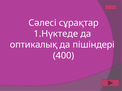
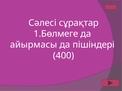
1.Нүктеде: 1.Нүктеде -> 1.Бөлмеге (56, 34)
оптикалық: оптикалық -> айырмасы (34, 45)
